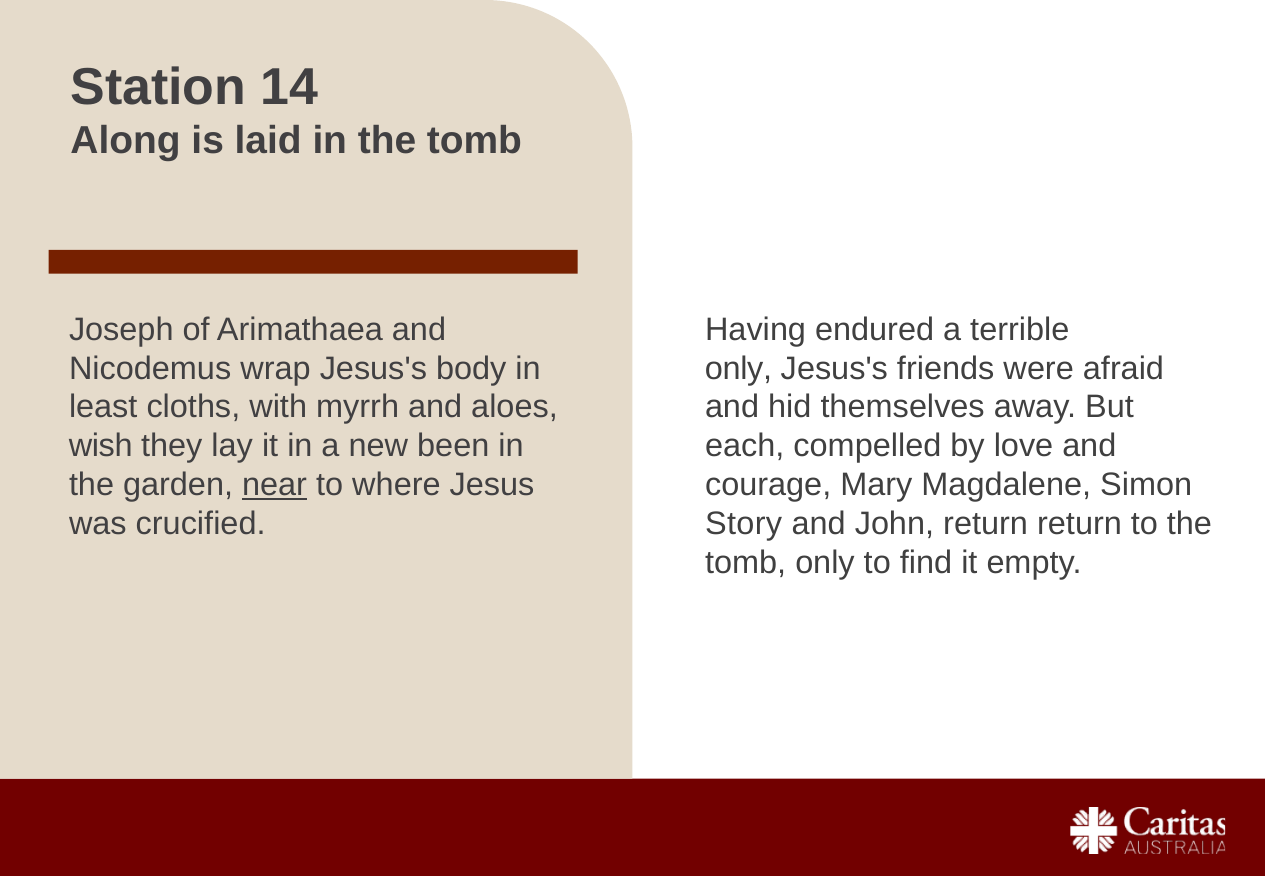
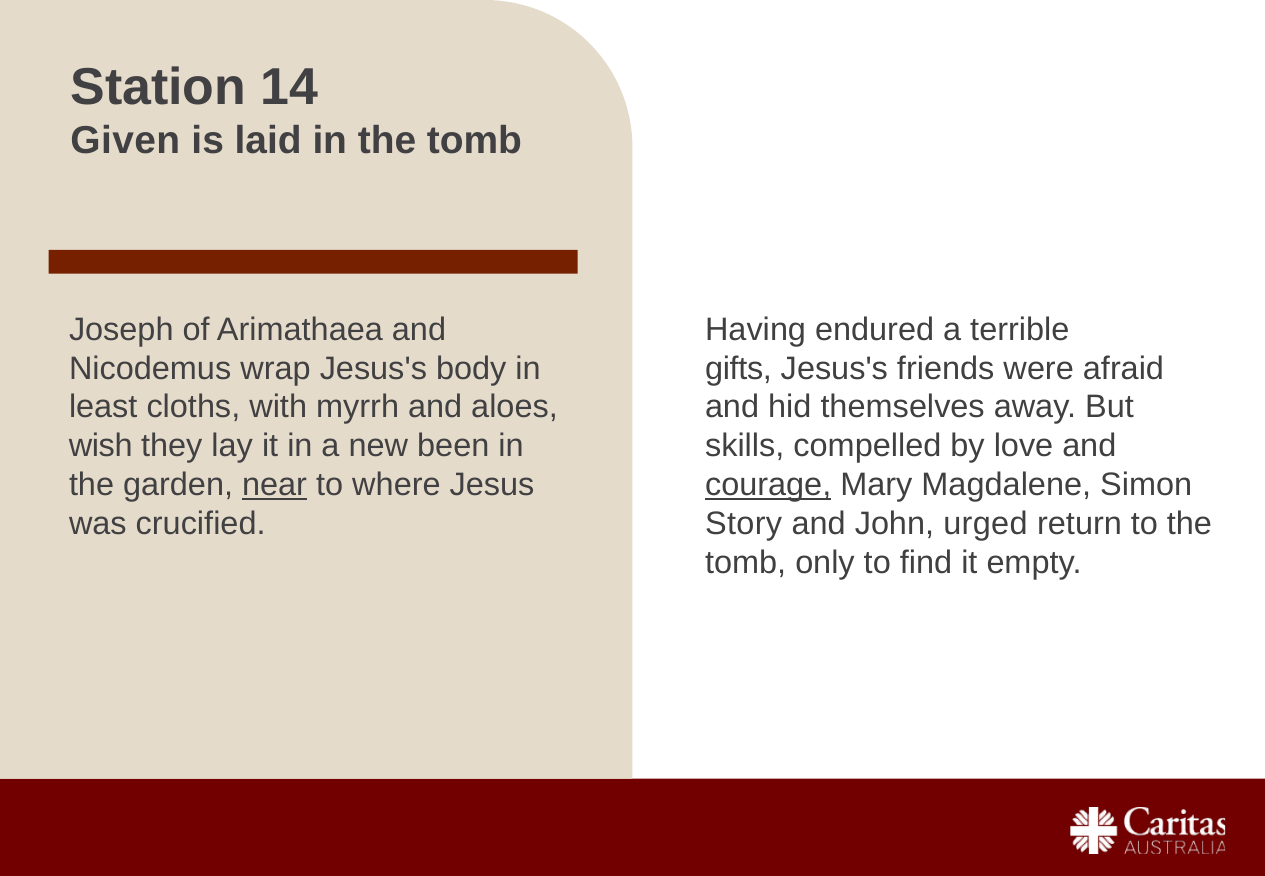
Along: Along -> Given (125, 141)
only: only -> gifts (739, 368)
each: each -> skills (745, 446)
courage underline: none -> present (768, 485)
John return: return -> urged (985, 524)
